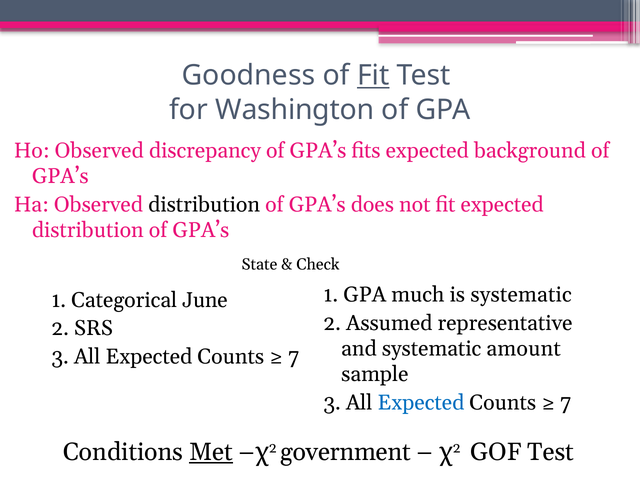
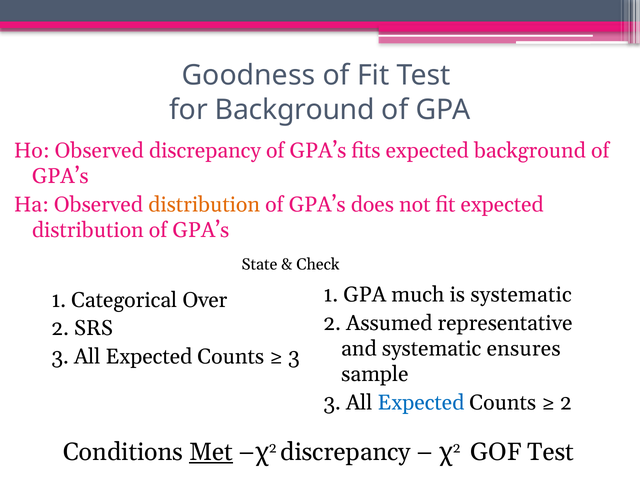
Fit underline: present -> none (373, 76)
for Washington: Washington -> Background (295, 110)
distribution colour: black -> orange (204, 205)
June: June -> Over (205, 300)
amount: amount -> ensures (524, 349)
7: 7 -> 3 (294, 357)
7: 7 -> 2 (566, 403)
χ2 government: government -> discrepancy (345, 452)
